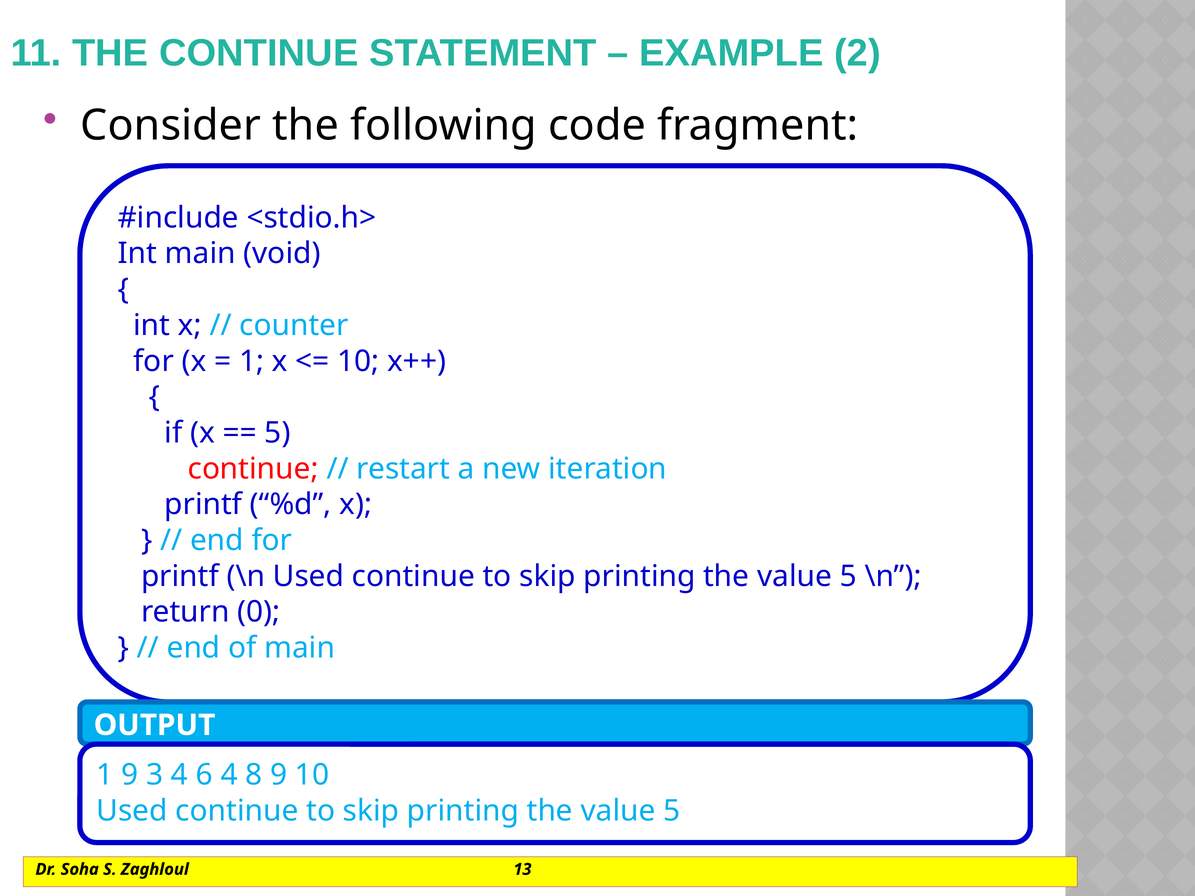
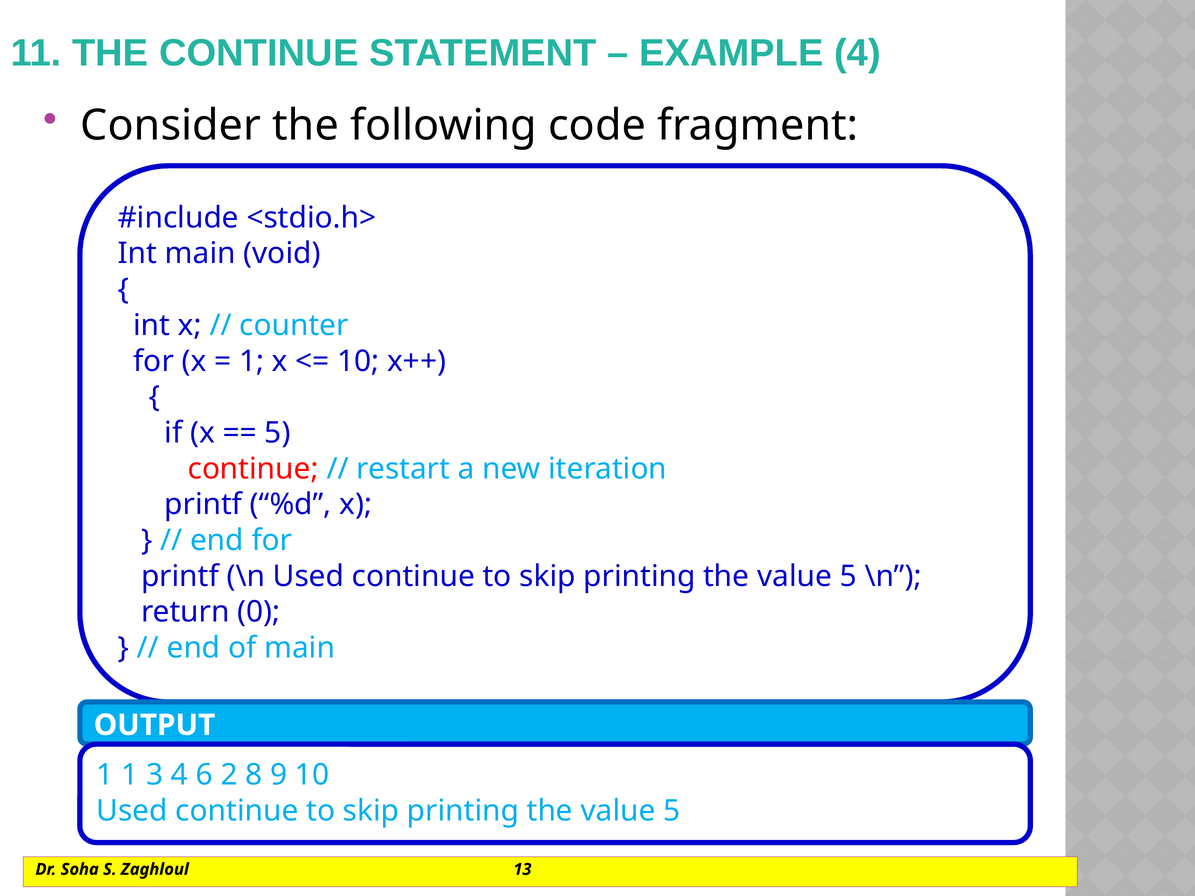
EXAMPLE 2: 2 -> 4 (858, 53)
1 9: 9 -> 1 (130, 775)
6 4: 4 -> 2 (229, 775)
